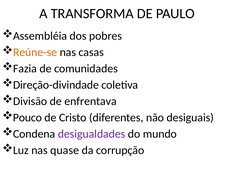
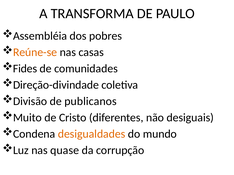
Fazia: Fazia -> Fides (25, 69)
enfrentava: enfrentava -> publicanos (91, 101)
Pouco: Pouco -> Muito (27, 118)
desigualdades colour: purple -> orange (92, 134)
